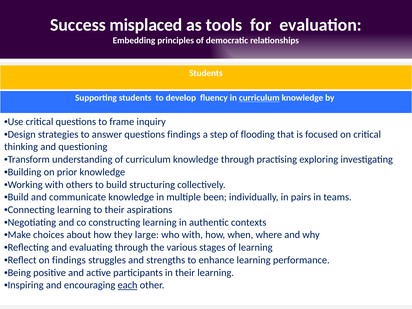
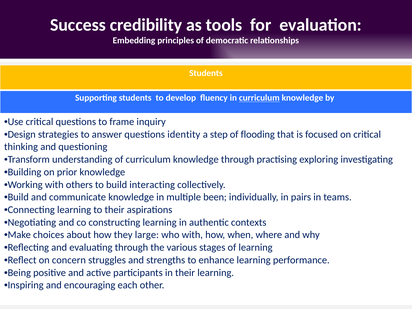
misplaced: misplaced -> credibility (146, 25)
questions findings: findings -> identity (184, 134)
structuring: structuring -> interacting (152, 185)
on findings: findings -> concern (69, 260)
each underline: present -> none (128, 285)
